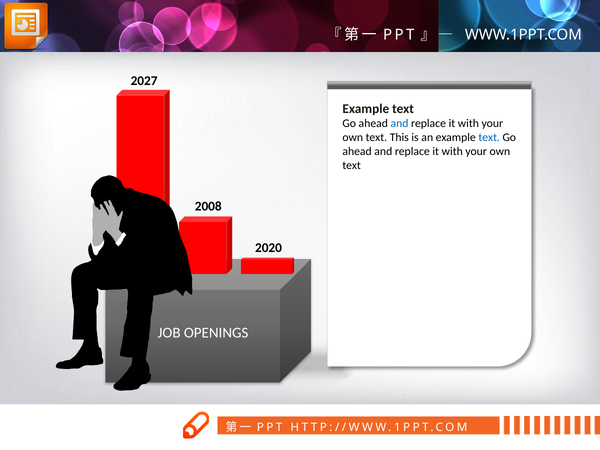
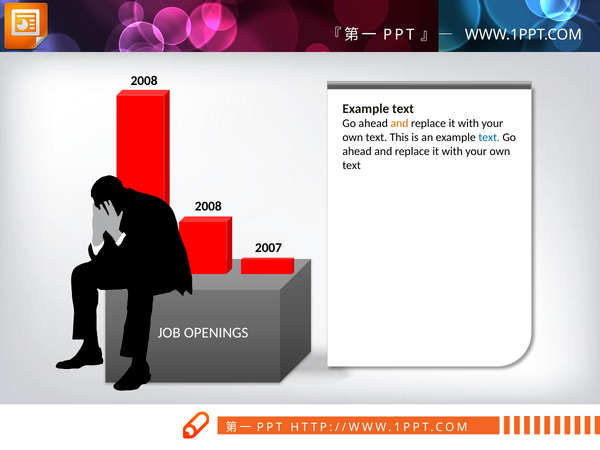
2027: 2027 -> 2008 (144, 81)
and colour: blue -> orange (399, 124)
2020: 2020 -> 2007 (269, 248)
